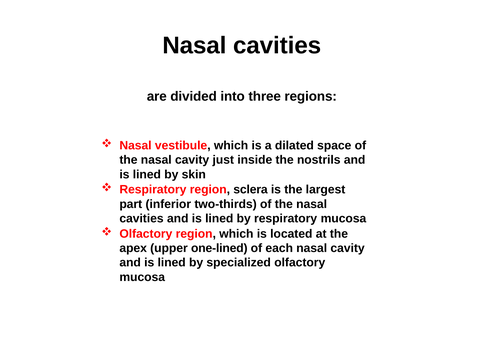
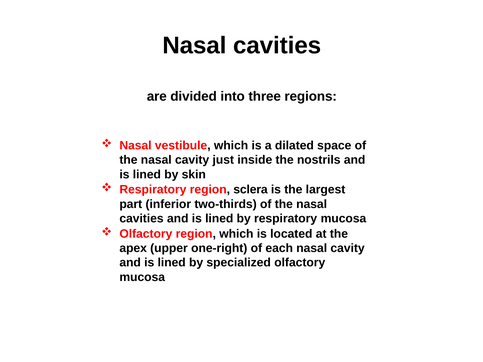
one-lined: one-lined -> one-right (219, 248)
